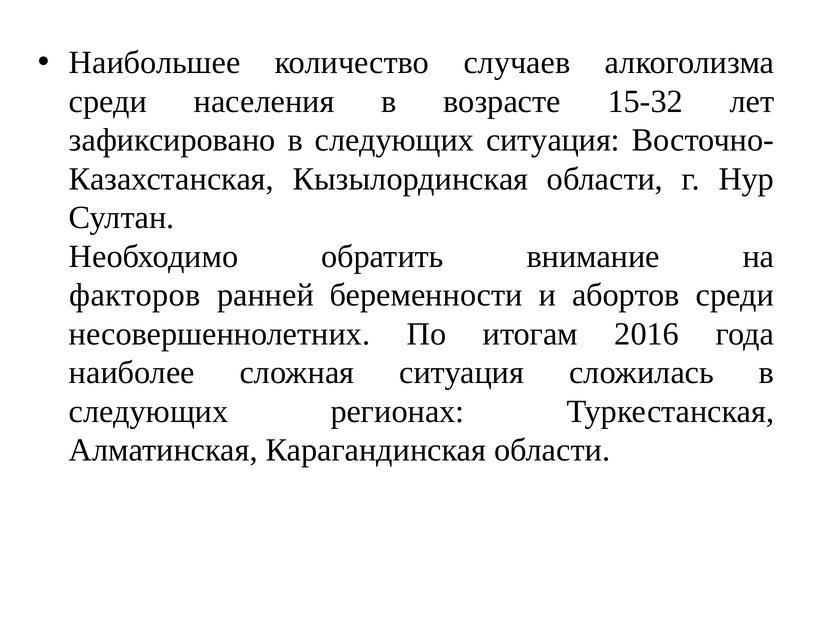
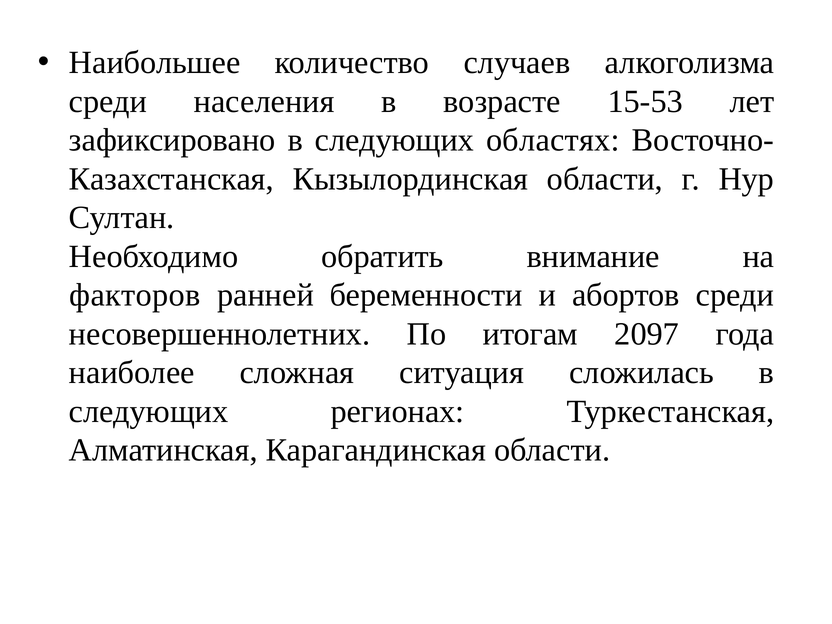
15-32: 15-32 -> 15-53 (645, 101)
следующих ситуация: ситуация -> областях (553, 140)
2016: 2016 -> 2097 (647, 334)
